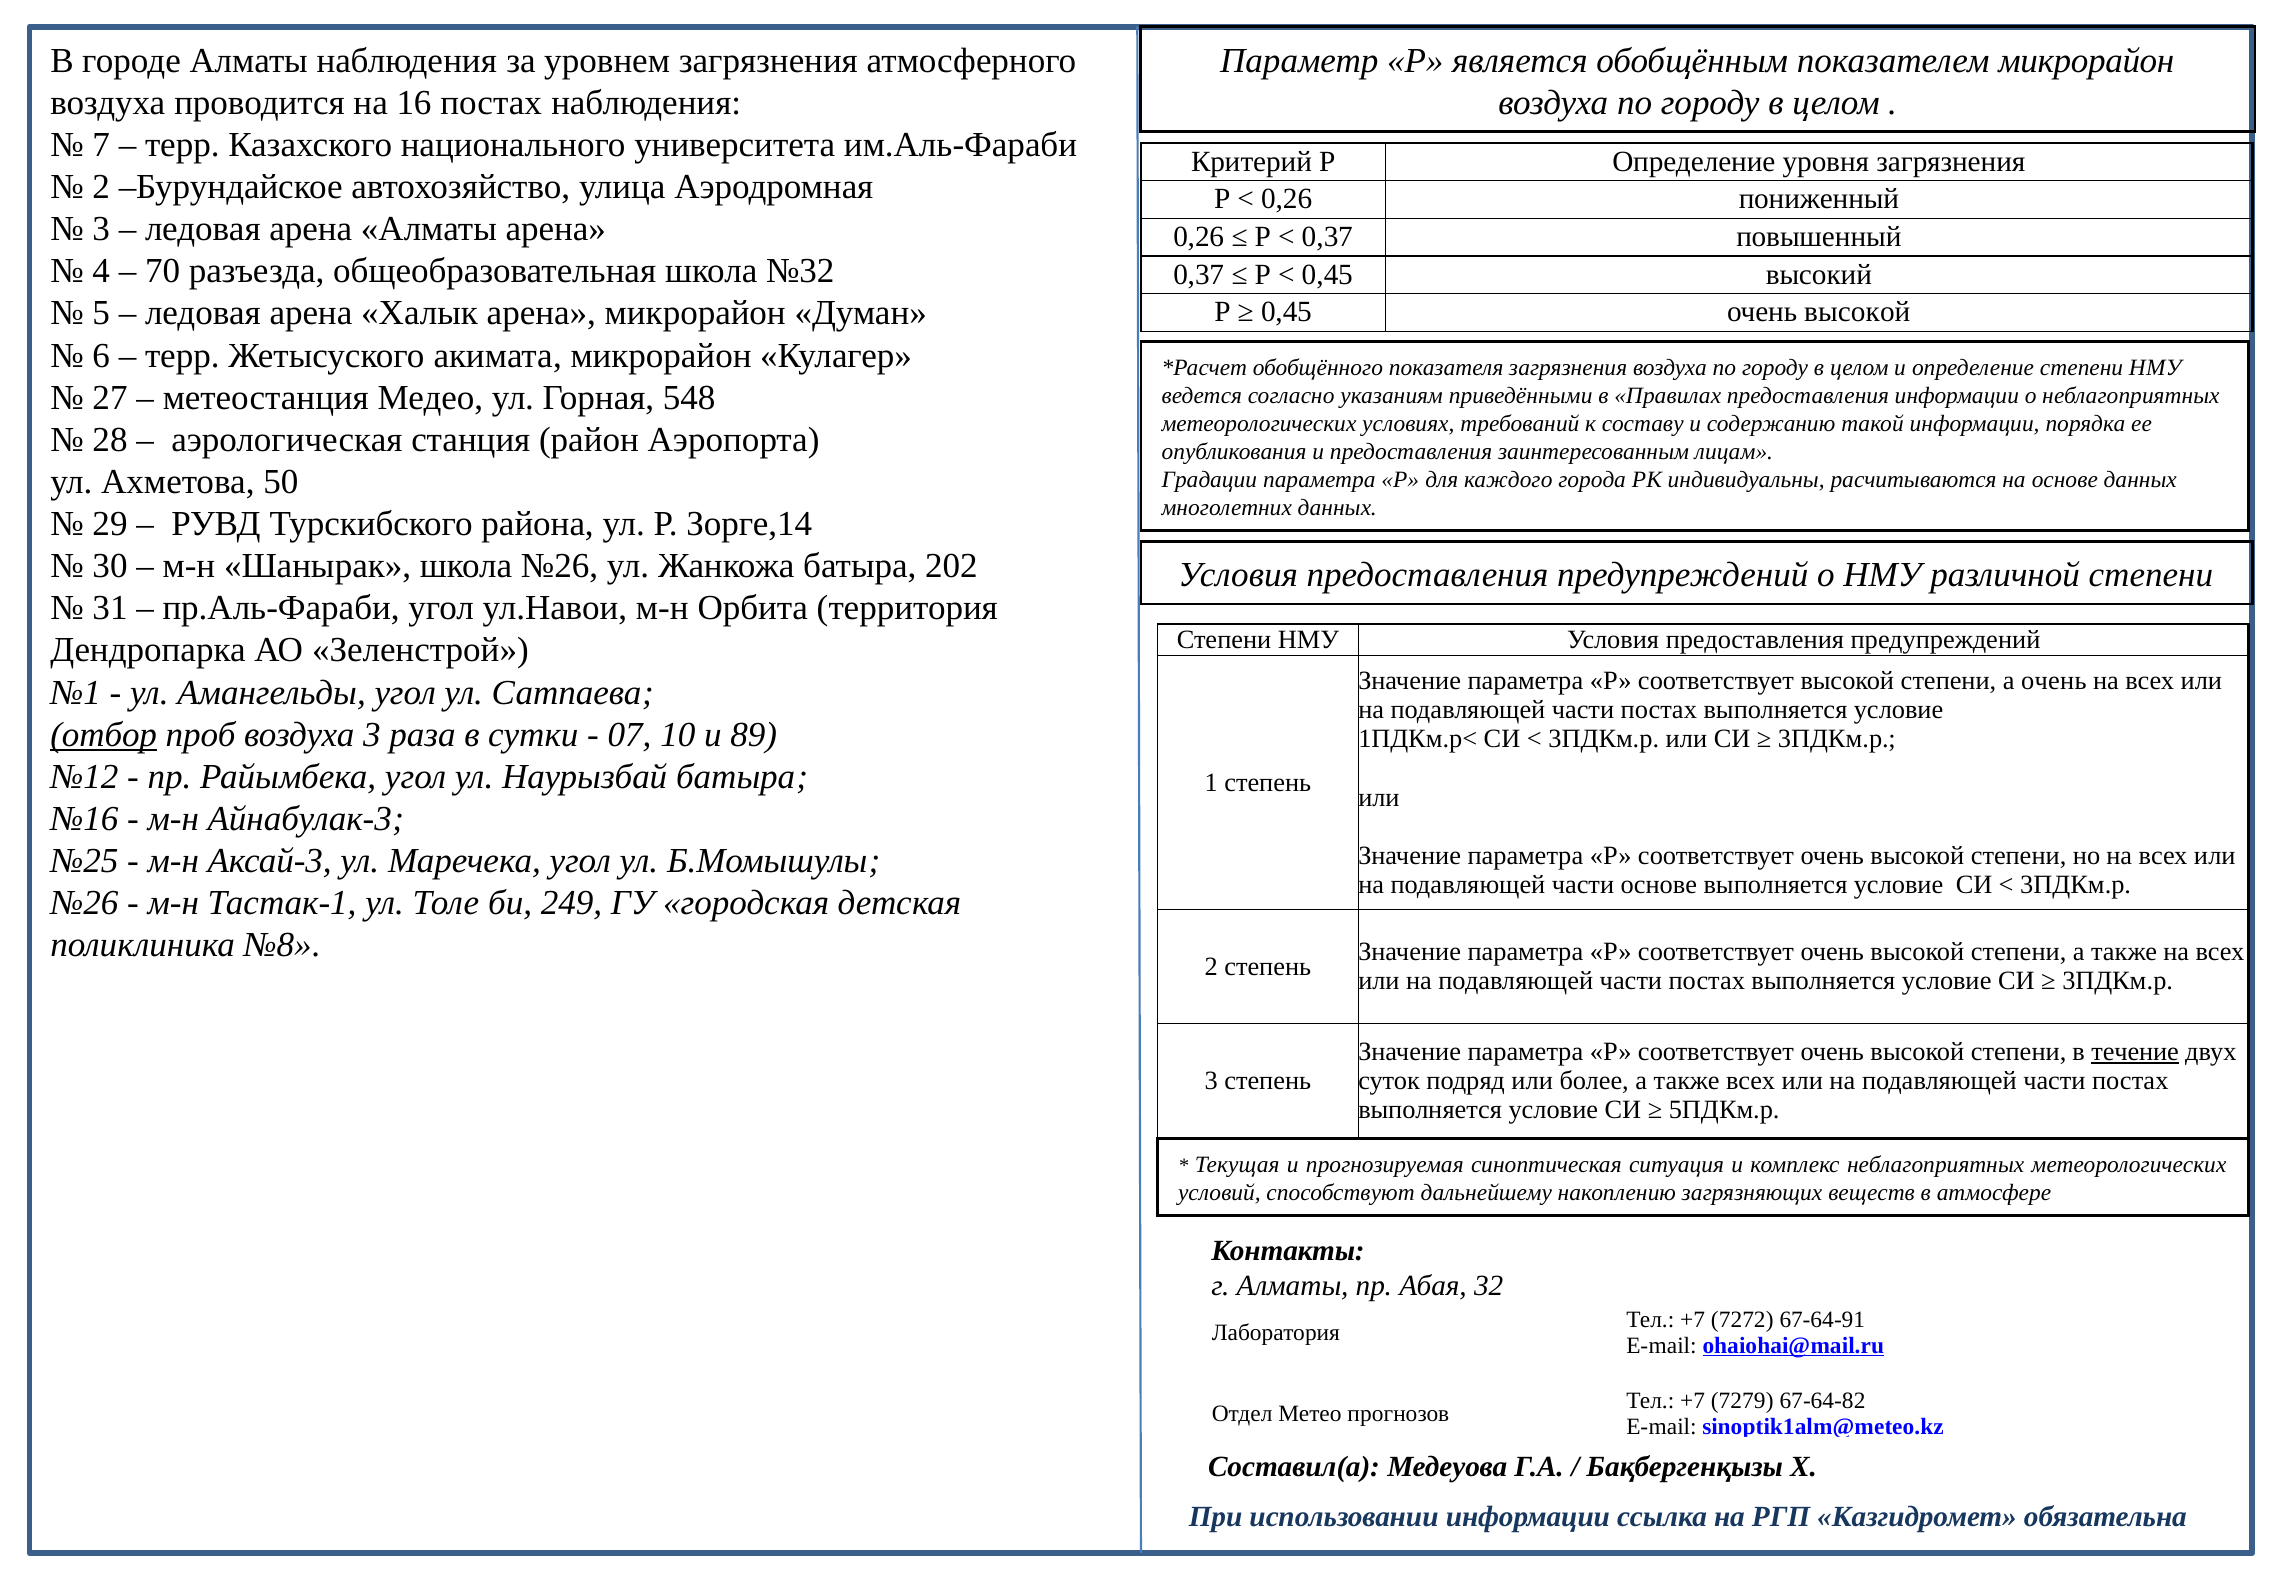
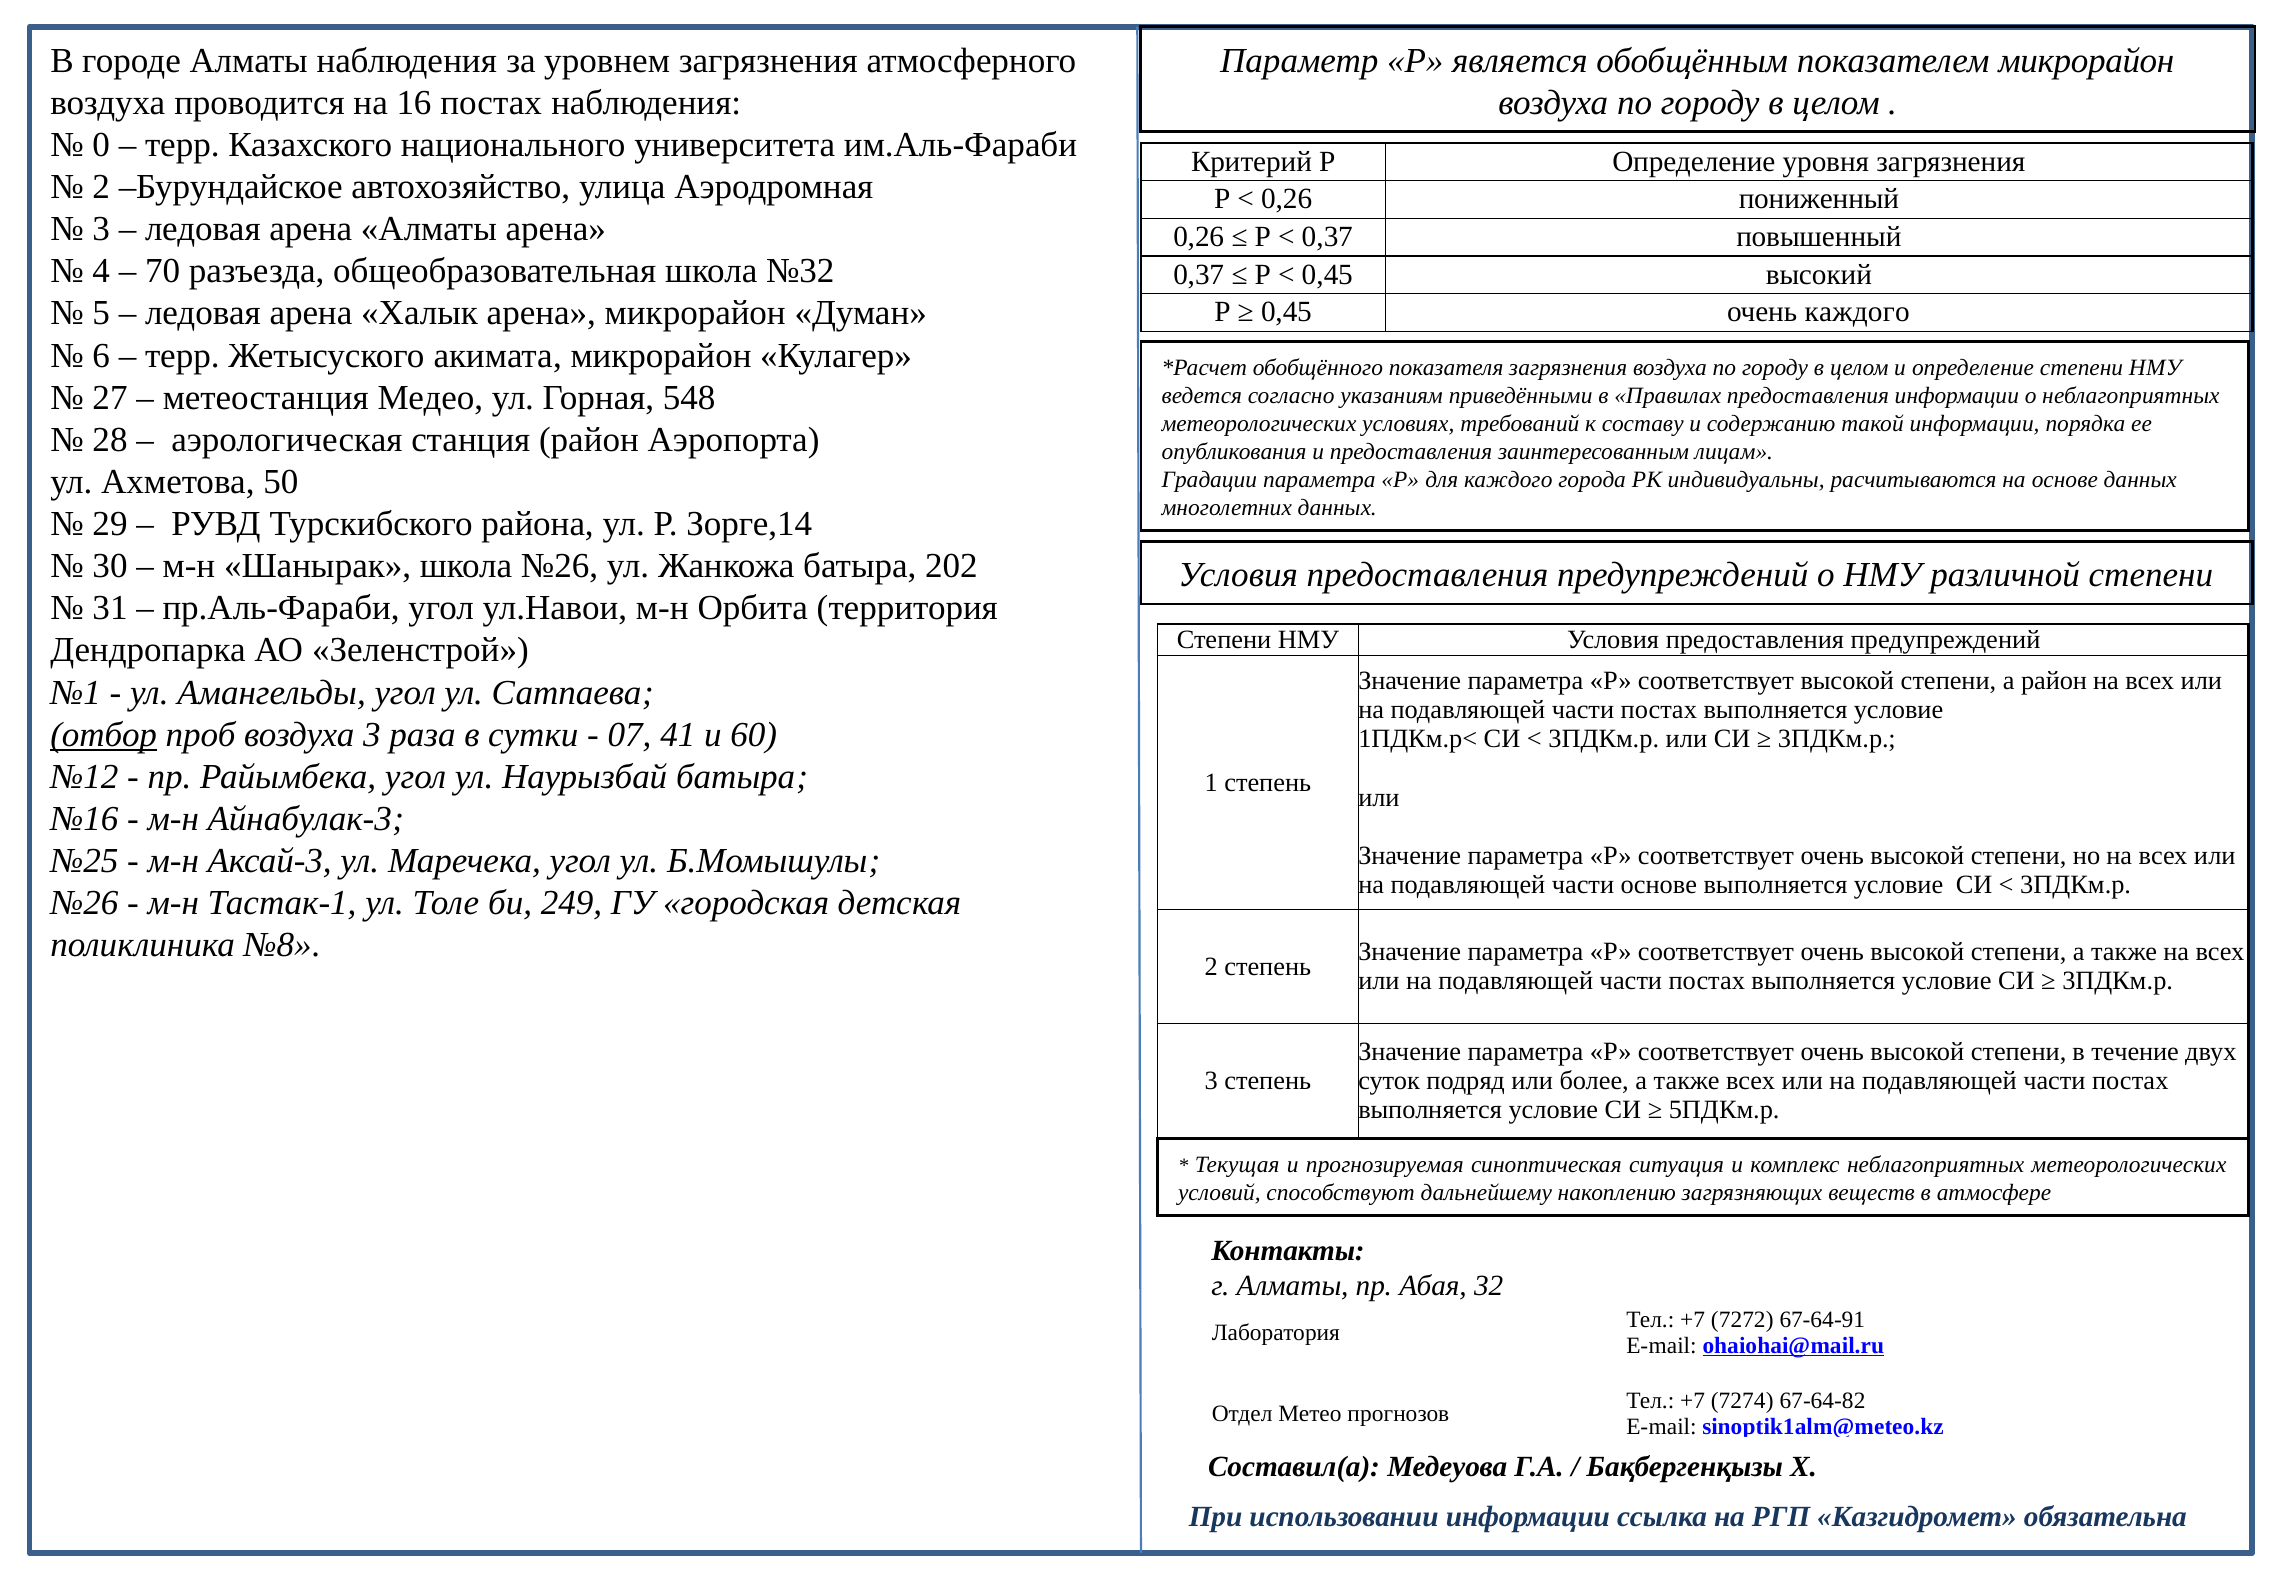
7: 7 -> 0 (101, 145)
0,45 очень высокой: высокой -> каждого (1857, 312)
а очень: очень -> район (2054, 680)
10: 10 -> 41 (678, 735)
89: 89 -> 60 (754, 735)
течение underline: present -> none (2135, 1051)
7279: 7279 -> 7274 (1742, 1401)
